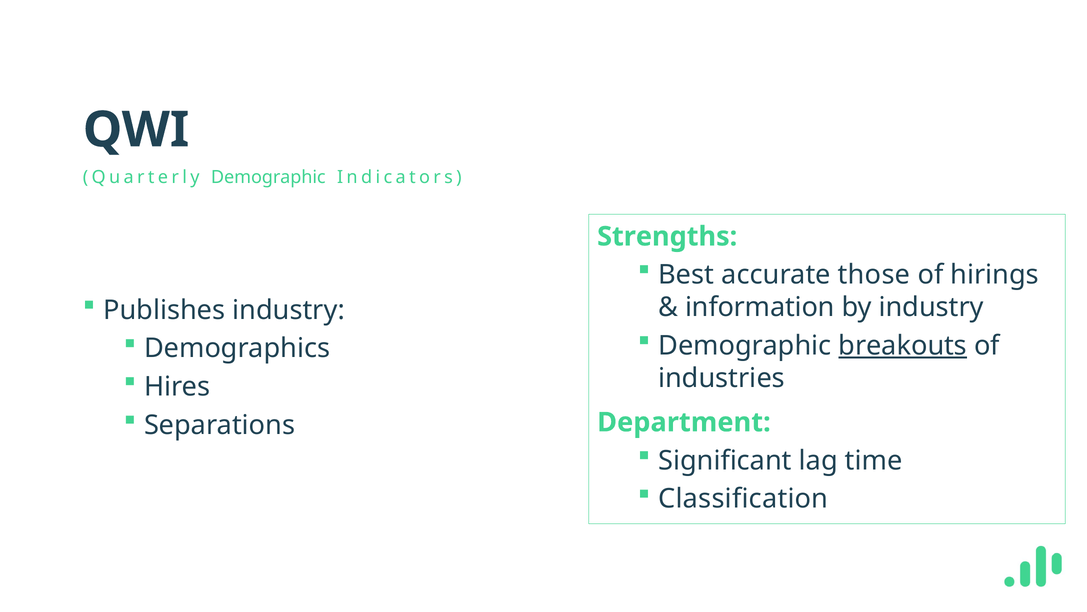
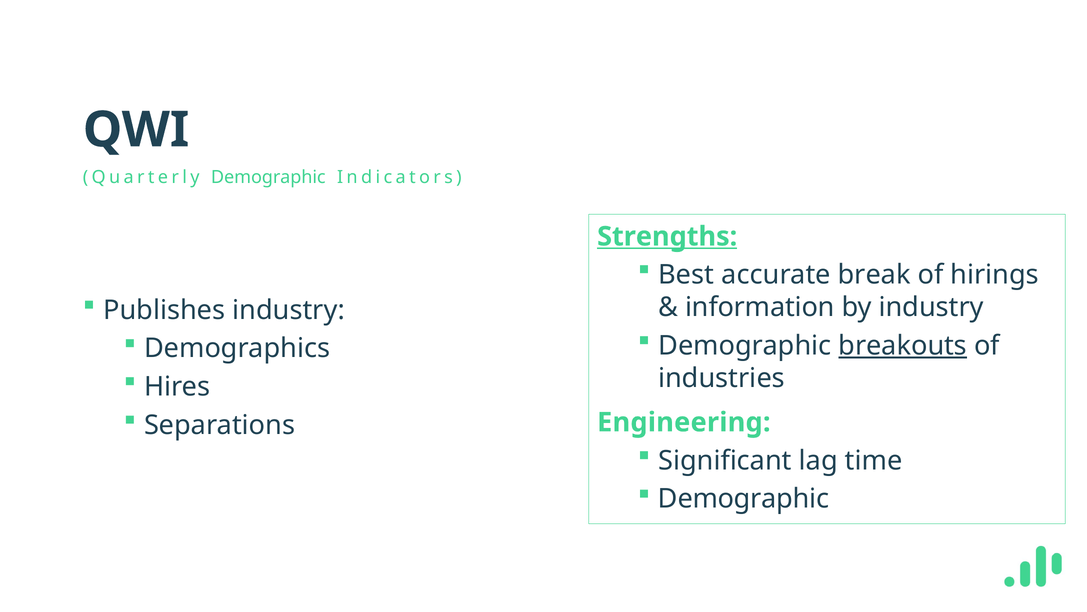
Strengths underline: none -> present (667, 236)
those: those -> break (874, 275)
Department: Department -> Engineering (684, 422)
Classification: Classification -> Demographic (744, 499)
